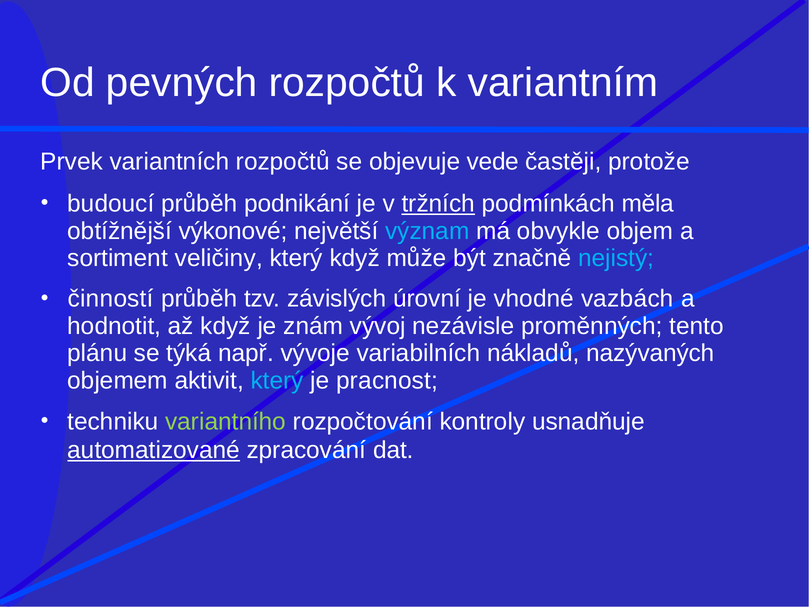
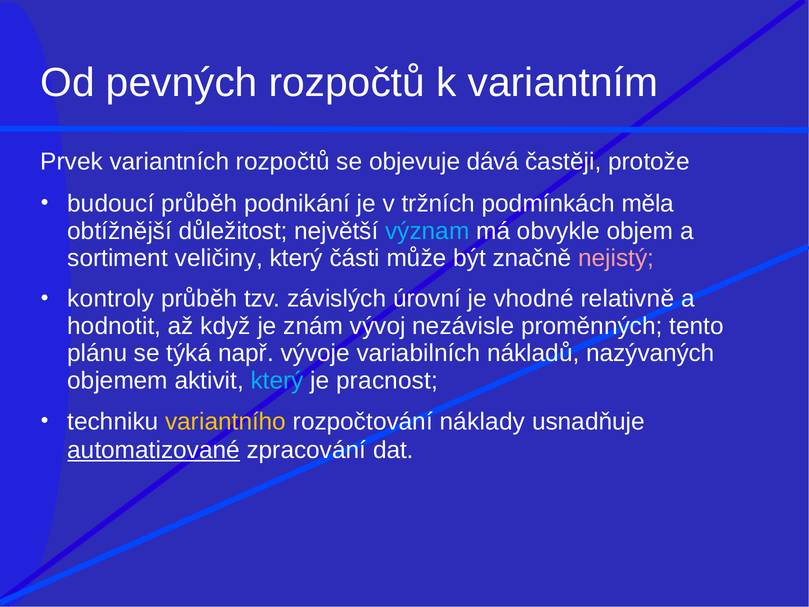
vede: vede -> dává (493, 161)
tržních underline: present -> none (438, 204)
výkonové: výkonové -> důležitost (233, 231)
který když: když -> části (355, 258)
nejistý colour: light blue -> pink (616, 258)
činností: činností -> kontroly (111, 299)
vazbách: vazbách -> relativně (627, 299)
variantního colour: light green -> yellow (226, 421)
kontroly: kontroly -> náklady (482, 421)
